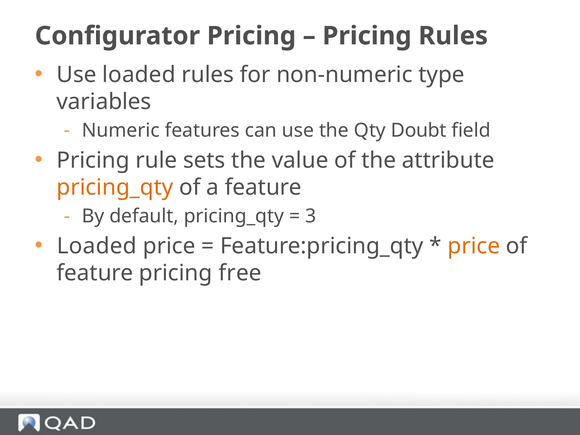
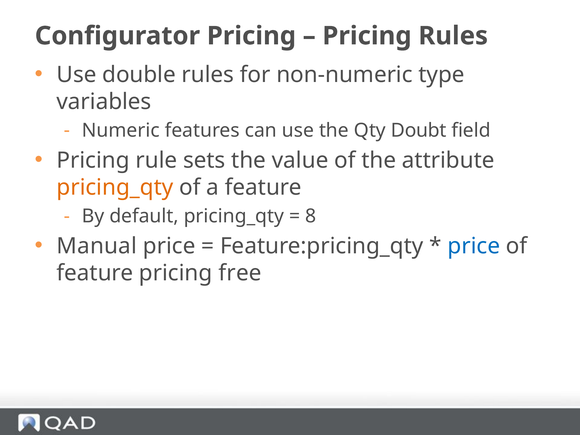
Use loaded: loaded -> double (139, 75)
3: 3 -> 8 (311, 216)
Loaded: Loaded -> Manual (97, 246)
price colour: orange -> blue (474, 246)
